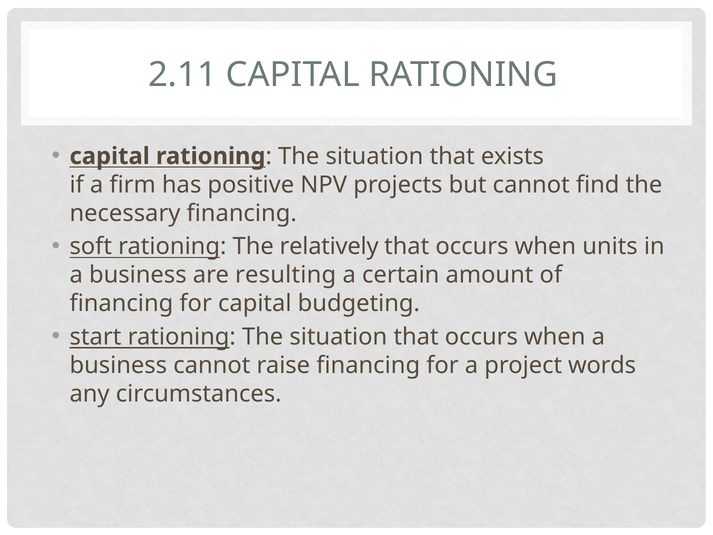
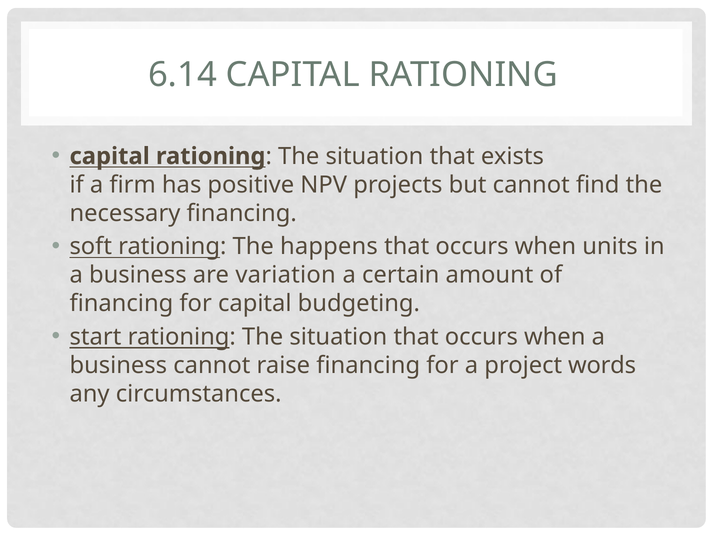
2.11: 2.11 -> 6.14 (183, 75)
relatively: relatively -> happens (329, 246)
resulting: resulting -> variation (286, 275)
